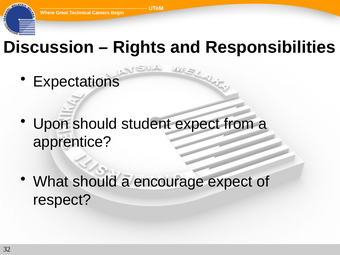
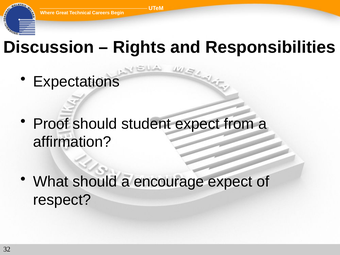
Upon: Upon -> Proof (51, 124)
apprentice: apprentice -> affirmation (72, 142)
